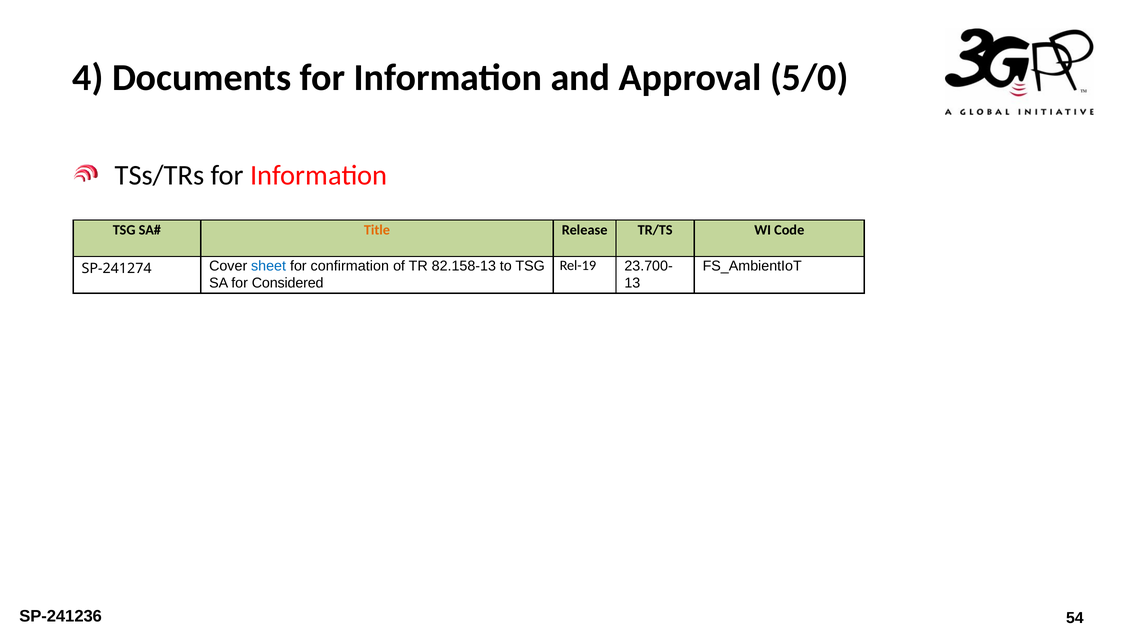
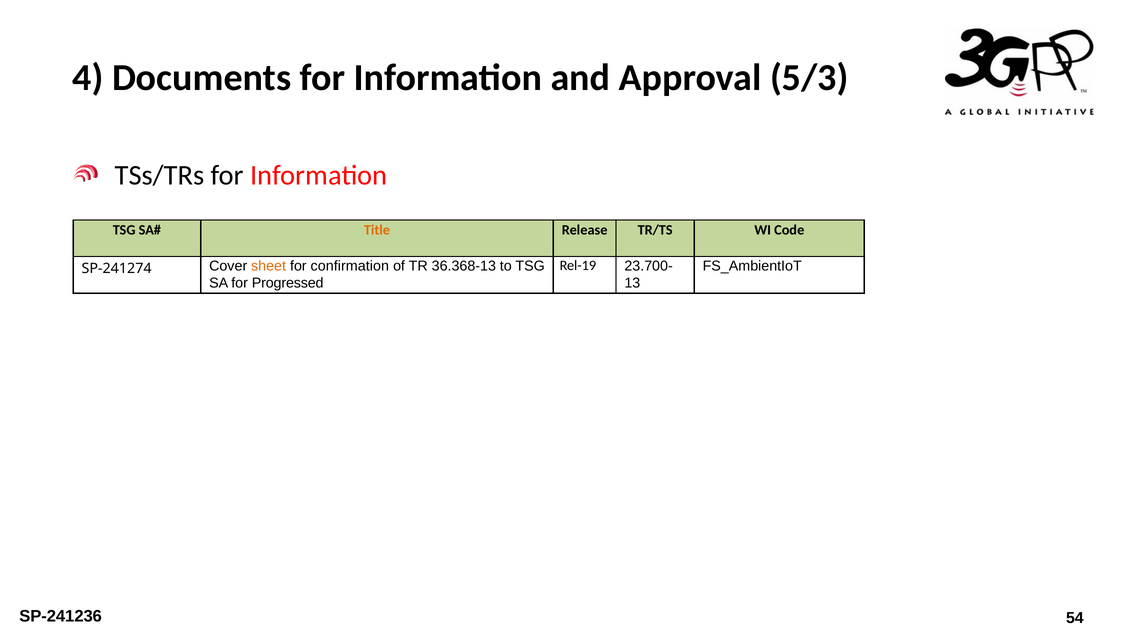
5/0: 5/0 -> 5/3 (809, 78)
sheet colour: blue -> orange (269, 266)
82.158-13: 82.158-13 -> 36.368-13 (464, 266)
Considered: Considered -> Progressed (288, 283)
